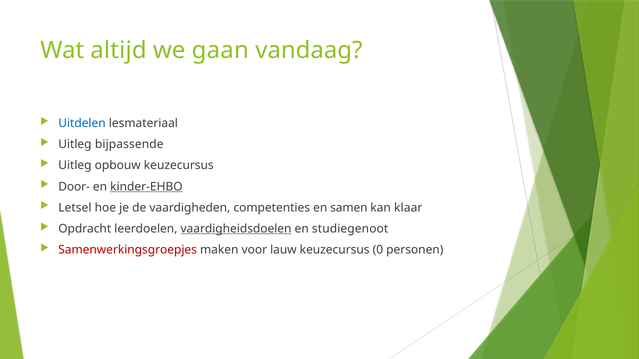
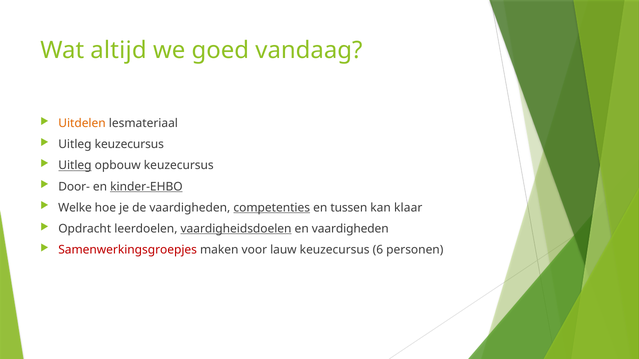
gaan: gaan -> goed (220, 50)
Uitdelen colour: blue -> orange (82, 124)
Uitleg bijpassende: bijpassende -> keuzecursus (129, 145)
Uitleg underline: none -> present (75, 166)
Letsel: Letsel -> Welke (75, 208)
competenties underline: none -> present (272, 208)
samen: samen -> tussen (349, 208)
en studiegenoot: studiegenoot -> vaardigheden (350, 229)
0: 0 -> 6 (378, 250)
